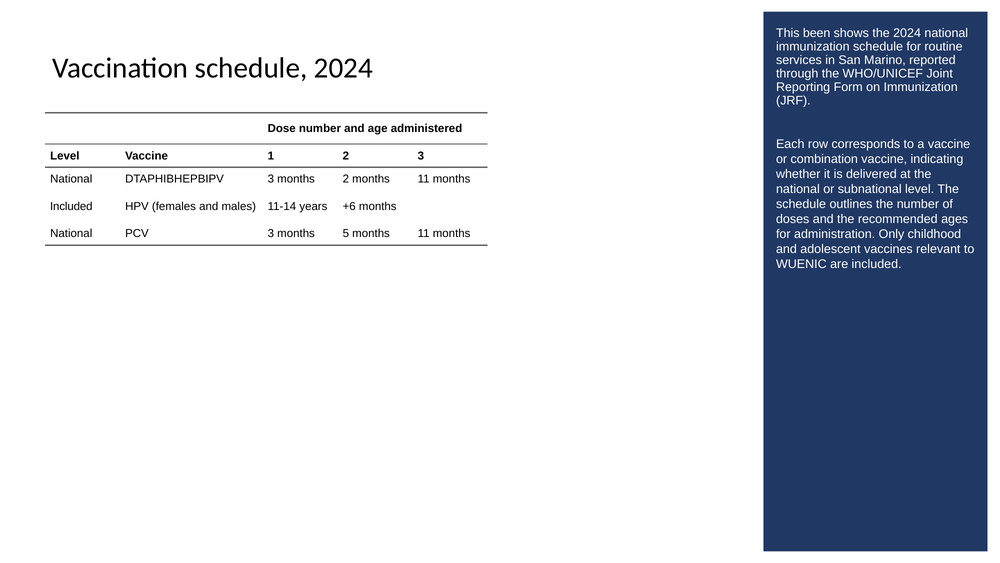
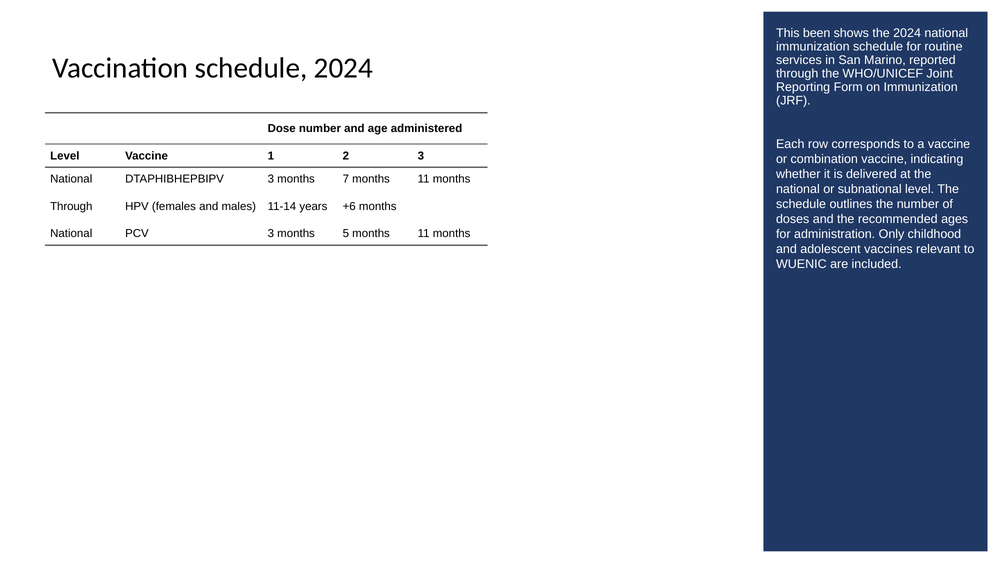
months 2: 2 -> 7 (346, 179)
Included: Included -> Through (71, 206)
